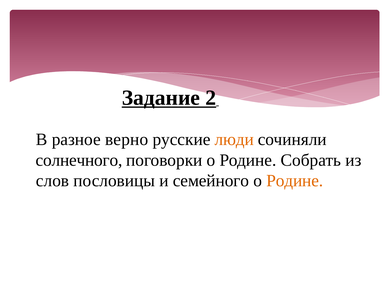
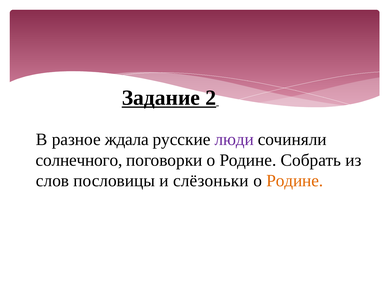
верно: верно -> ждала (127, 140)
люди colour: orange -> purple (234, 140)
семейного: семейного -> слёзоньки (211, 181)
